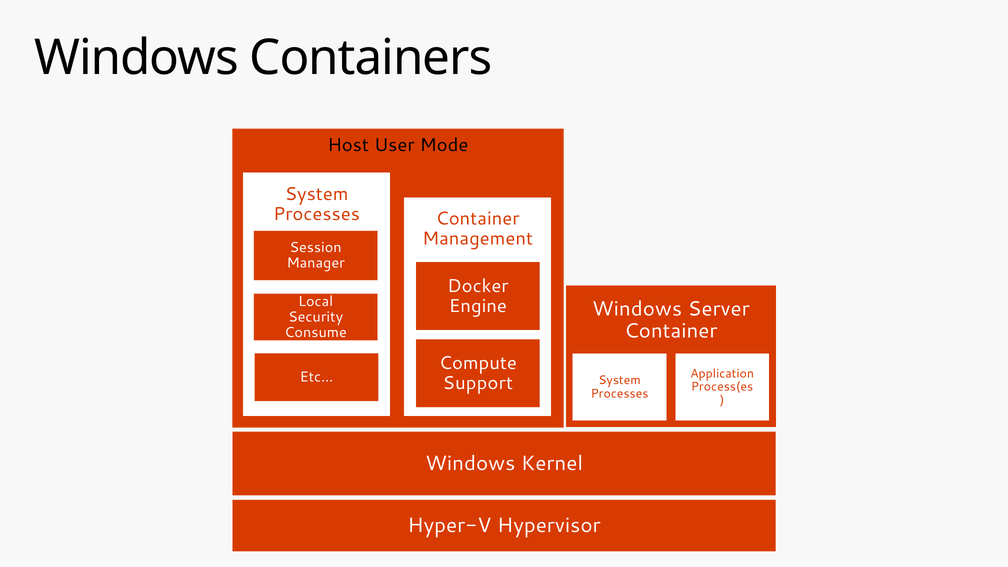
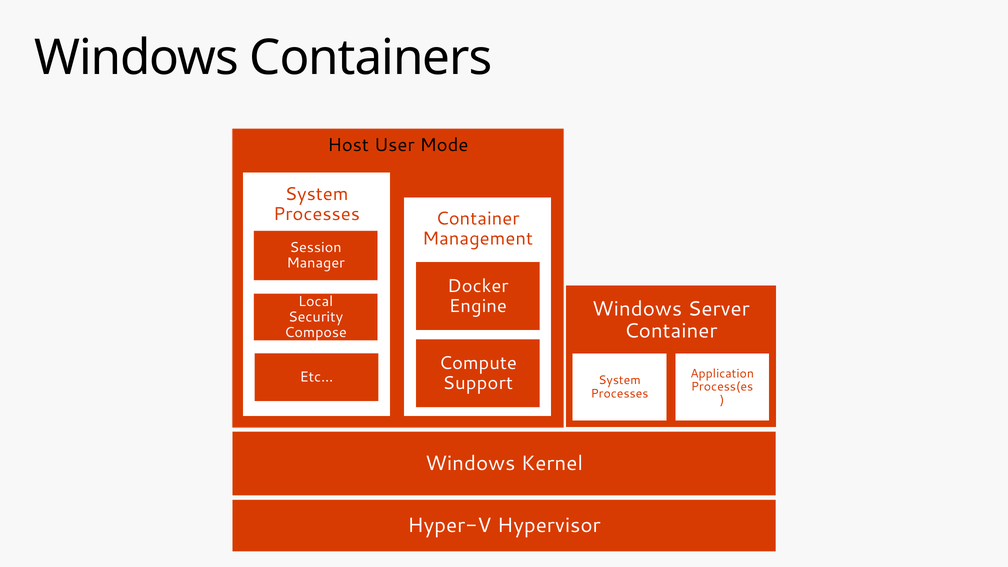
Consume: Consume -> Compose (316, 332)
